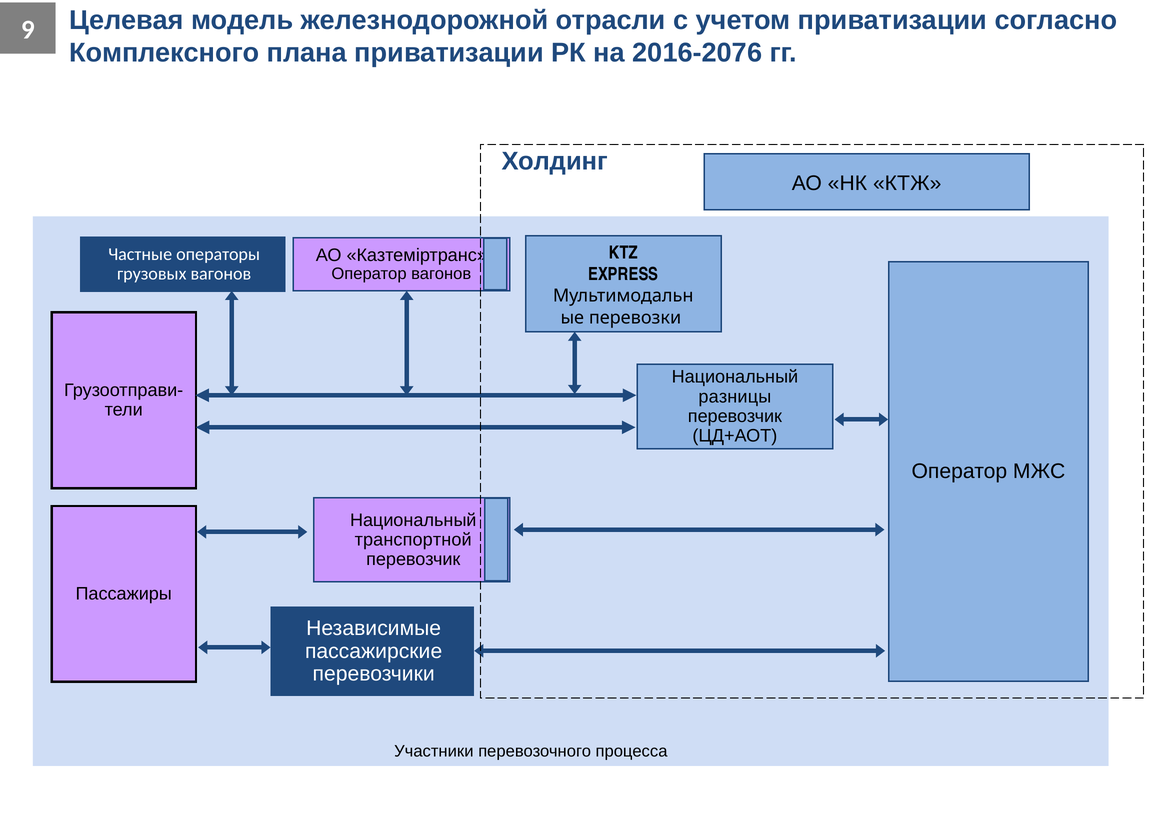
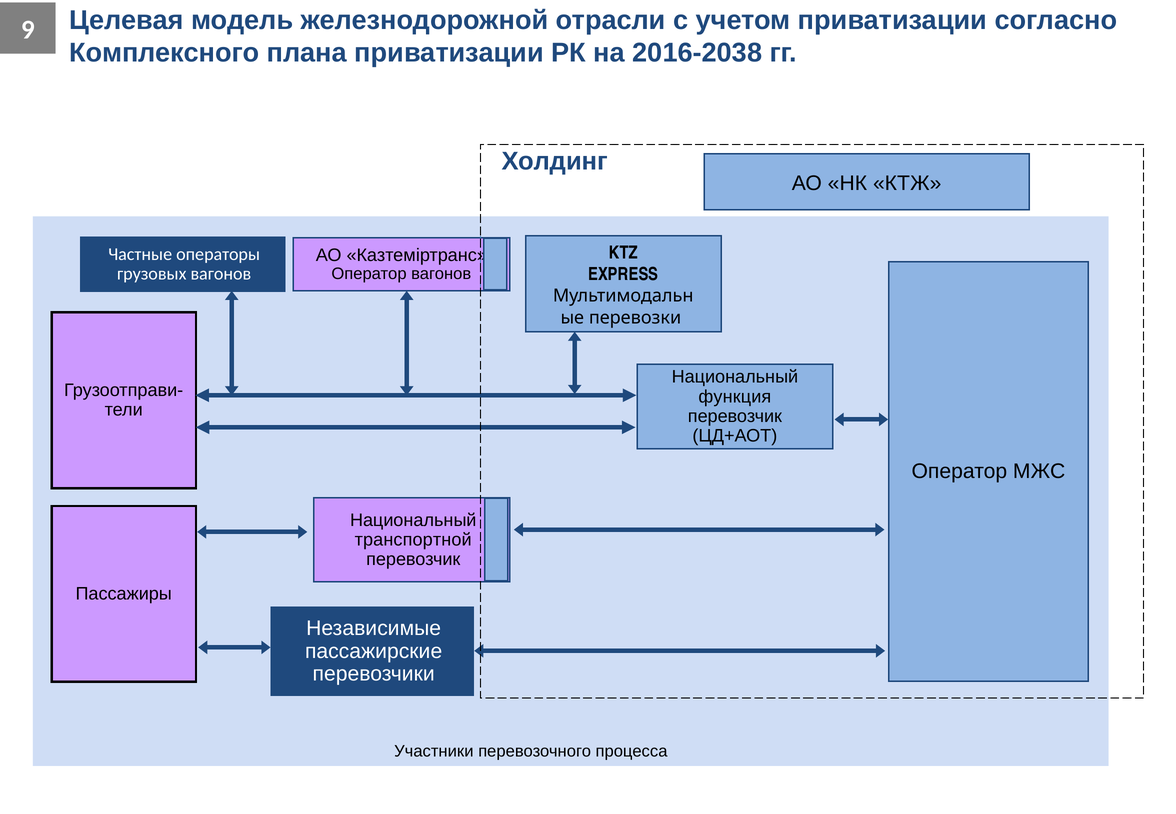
2016-2076: 2016-2076 -> 2016-2038 (697, 53)
разницы: разницы -> функция (735, 397)
